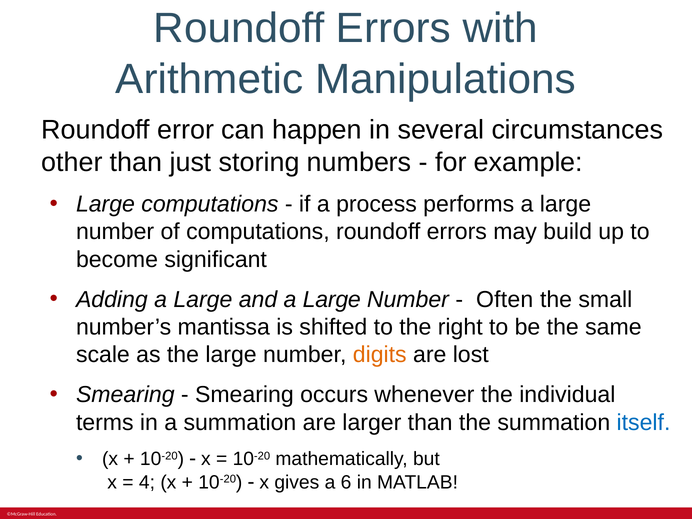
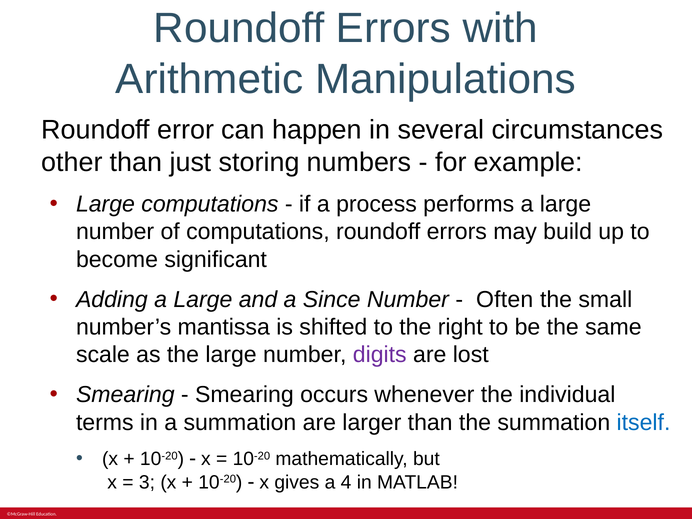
and a Large: Large -> Since (332, 300)
digits colour: orange -> purple (380, 355)
4: 4 -> 3 (147, 482)
6: 6 -> 4 (346, 482)
